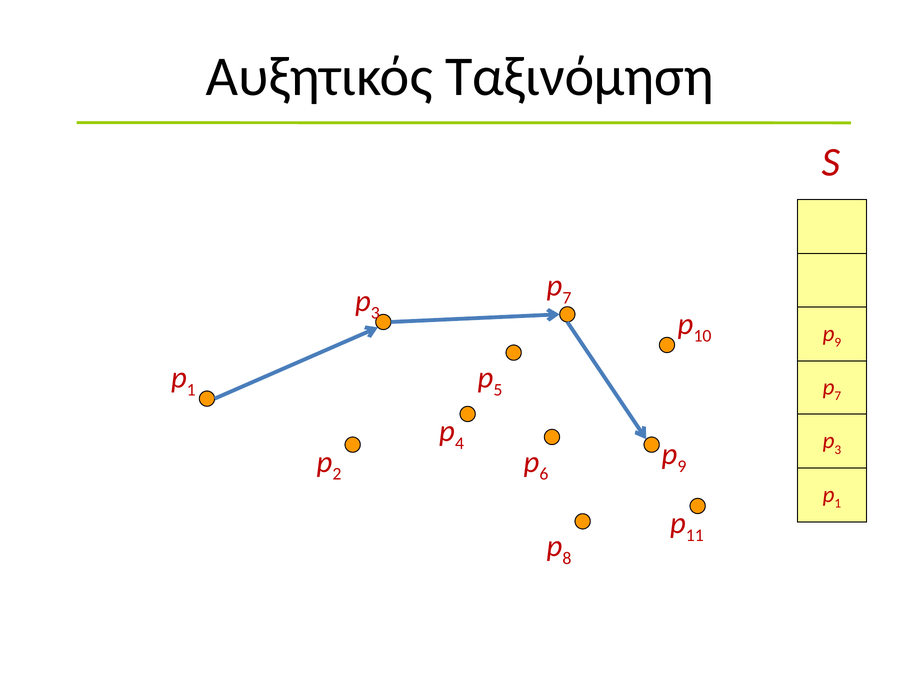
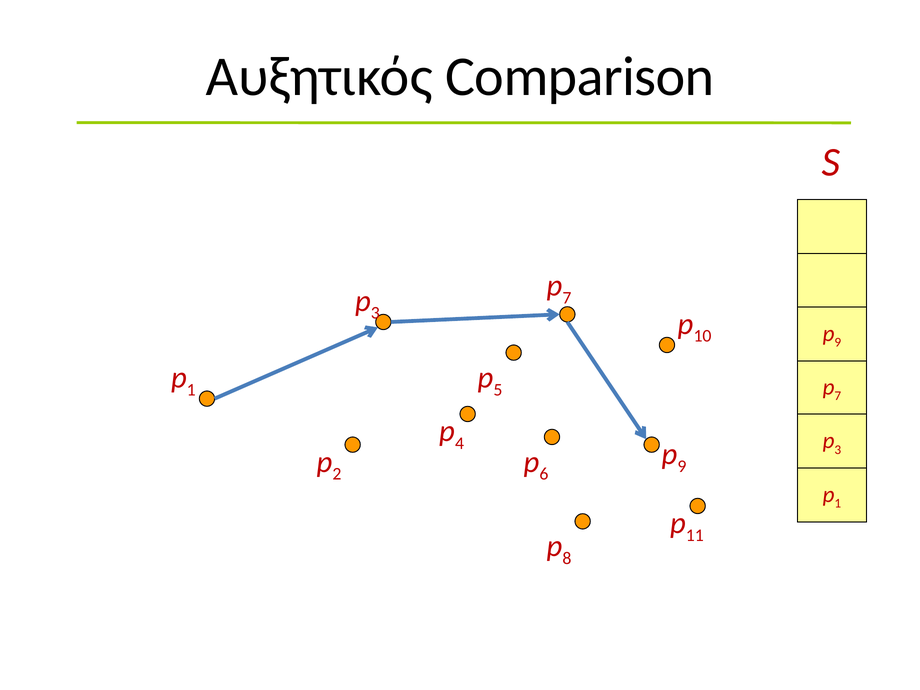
Ταξινόμηση: Ταξινόμηση -> Comparison (580, 77)
